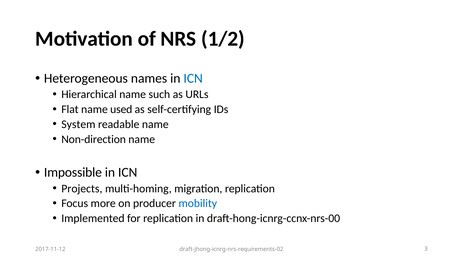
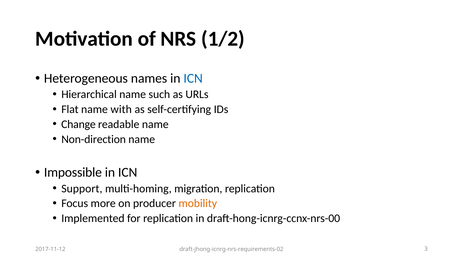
used: used -> with (121, 109)
System: System -> Change (78, 124)
Projects: Projects -> Support (82, 188)
mobility colour: blue -> orange (198, 203)
